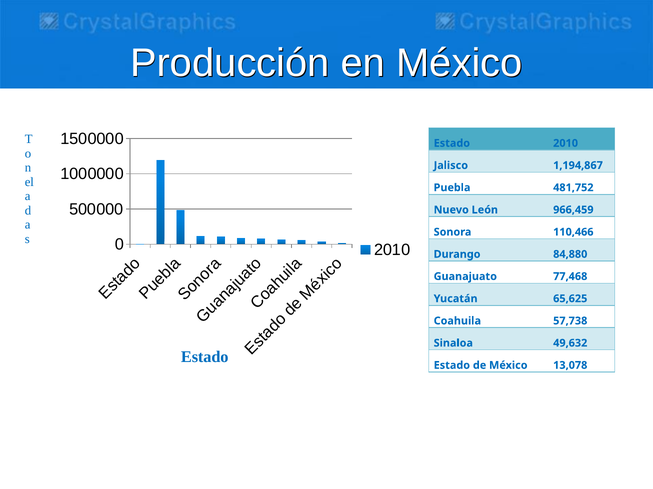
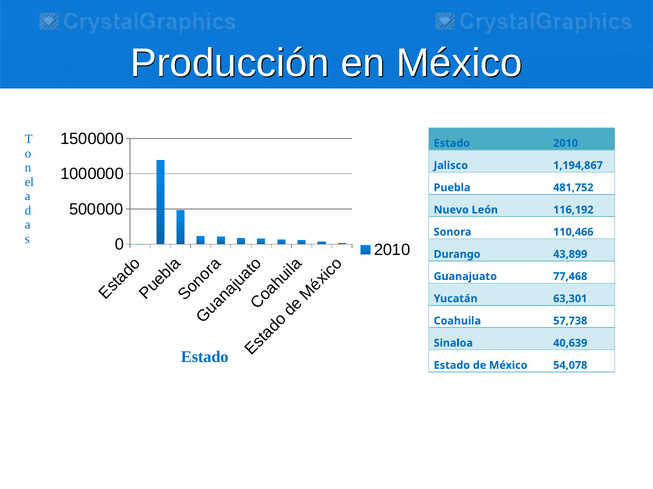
966,459: 966,459 -> 116,192 (573, 210)
84,880: 84,880 -> 43,899 (570, 255)
65,625: 65,625 -> 63,301 (570, 299)
49,632: 49,632 -> 40,639 (570, 344)
13,078: 13,078 -> 54,078 (570, 366)
